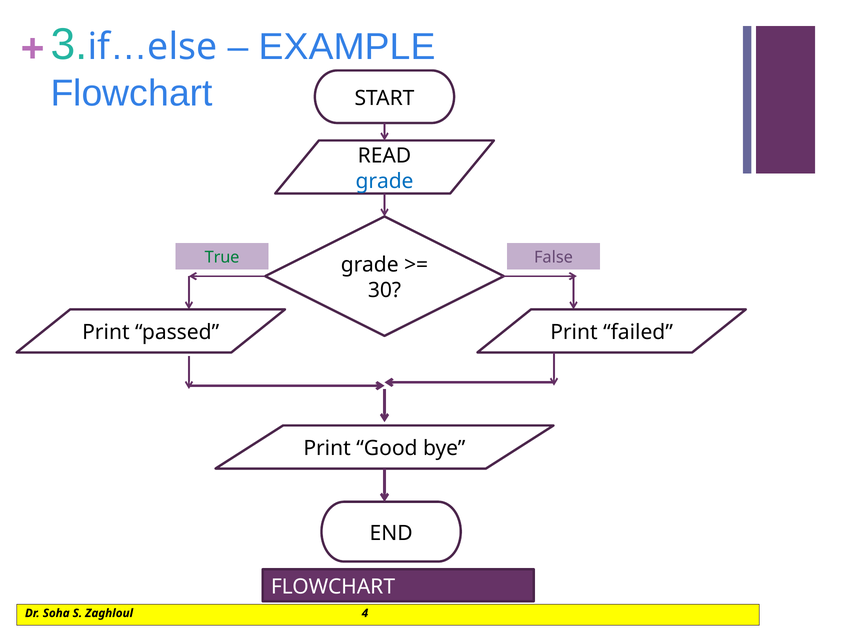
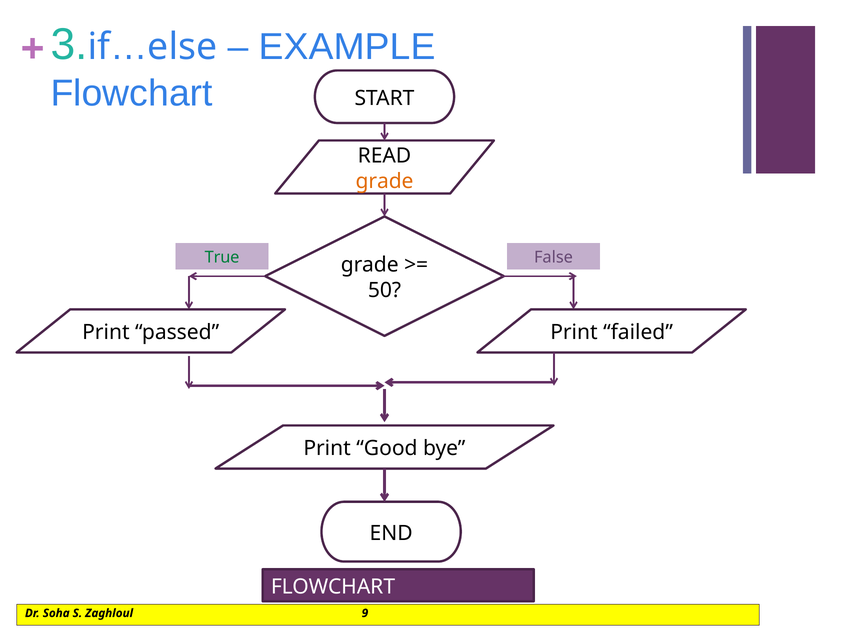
grade colour: blue -> orange (385, 181)
30: 30 -> 50 (385, 290)
4: 4 -> 9 (365, 613)
